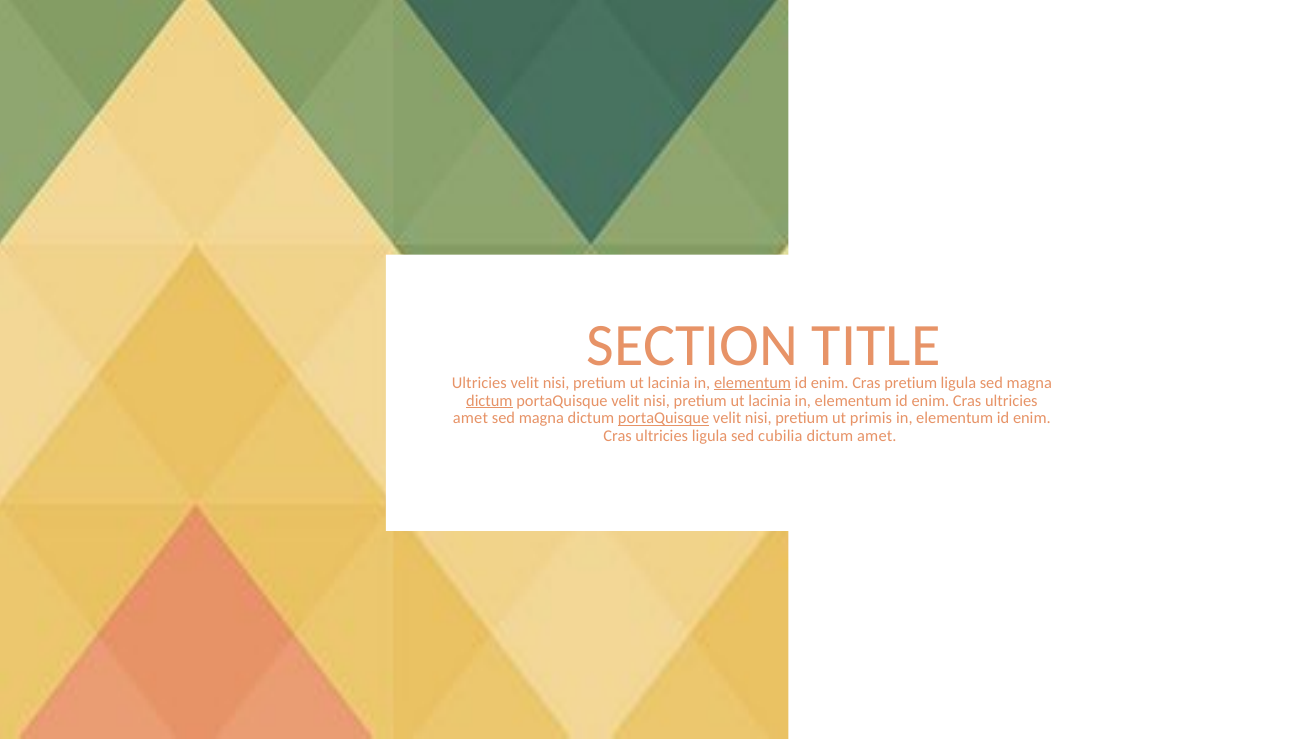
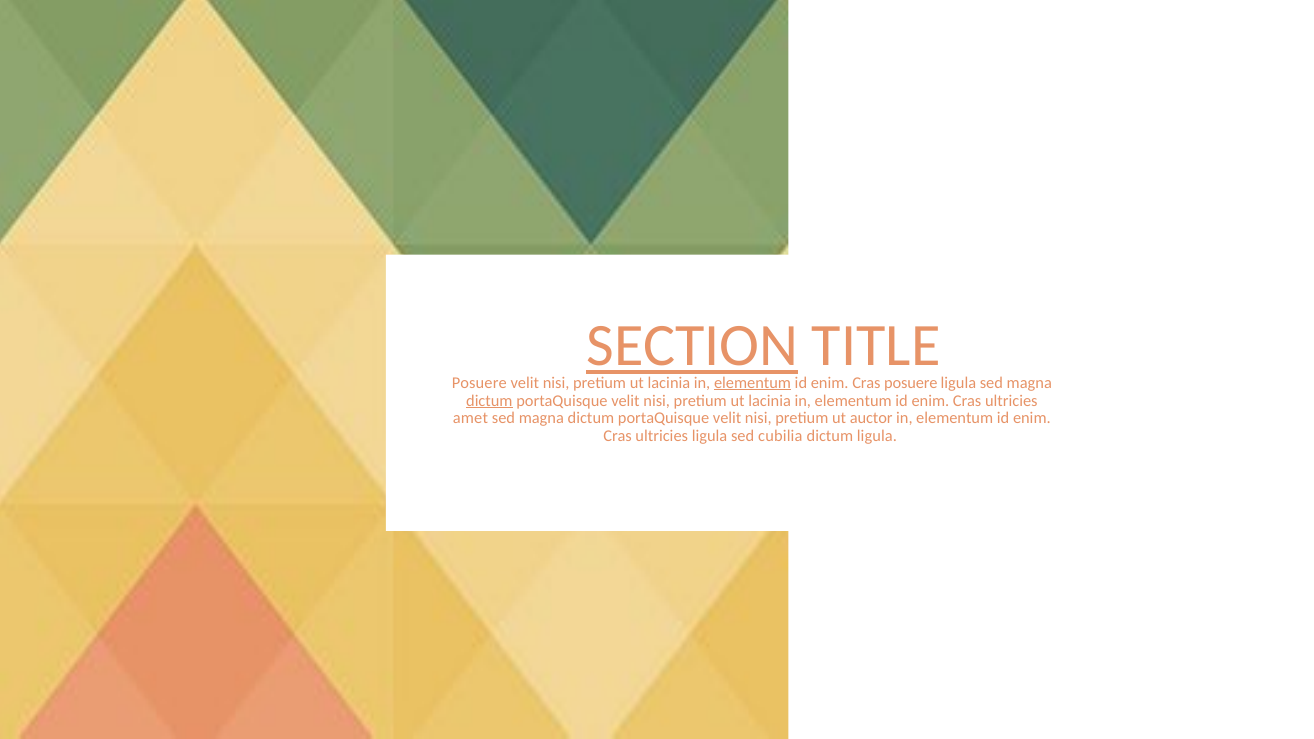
SECTION underline: none -> present (692, 346)
Ultricies: Ultricies -> Posuere (479, 383)
Cras pretium: pretium -> posuere (911, 383)
portaQuisque underline: present -> none (664, 418)
primis: primis -> auctor (871, 418)
dictum amet: amet -> ligula (877, 436)
